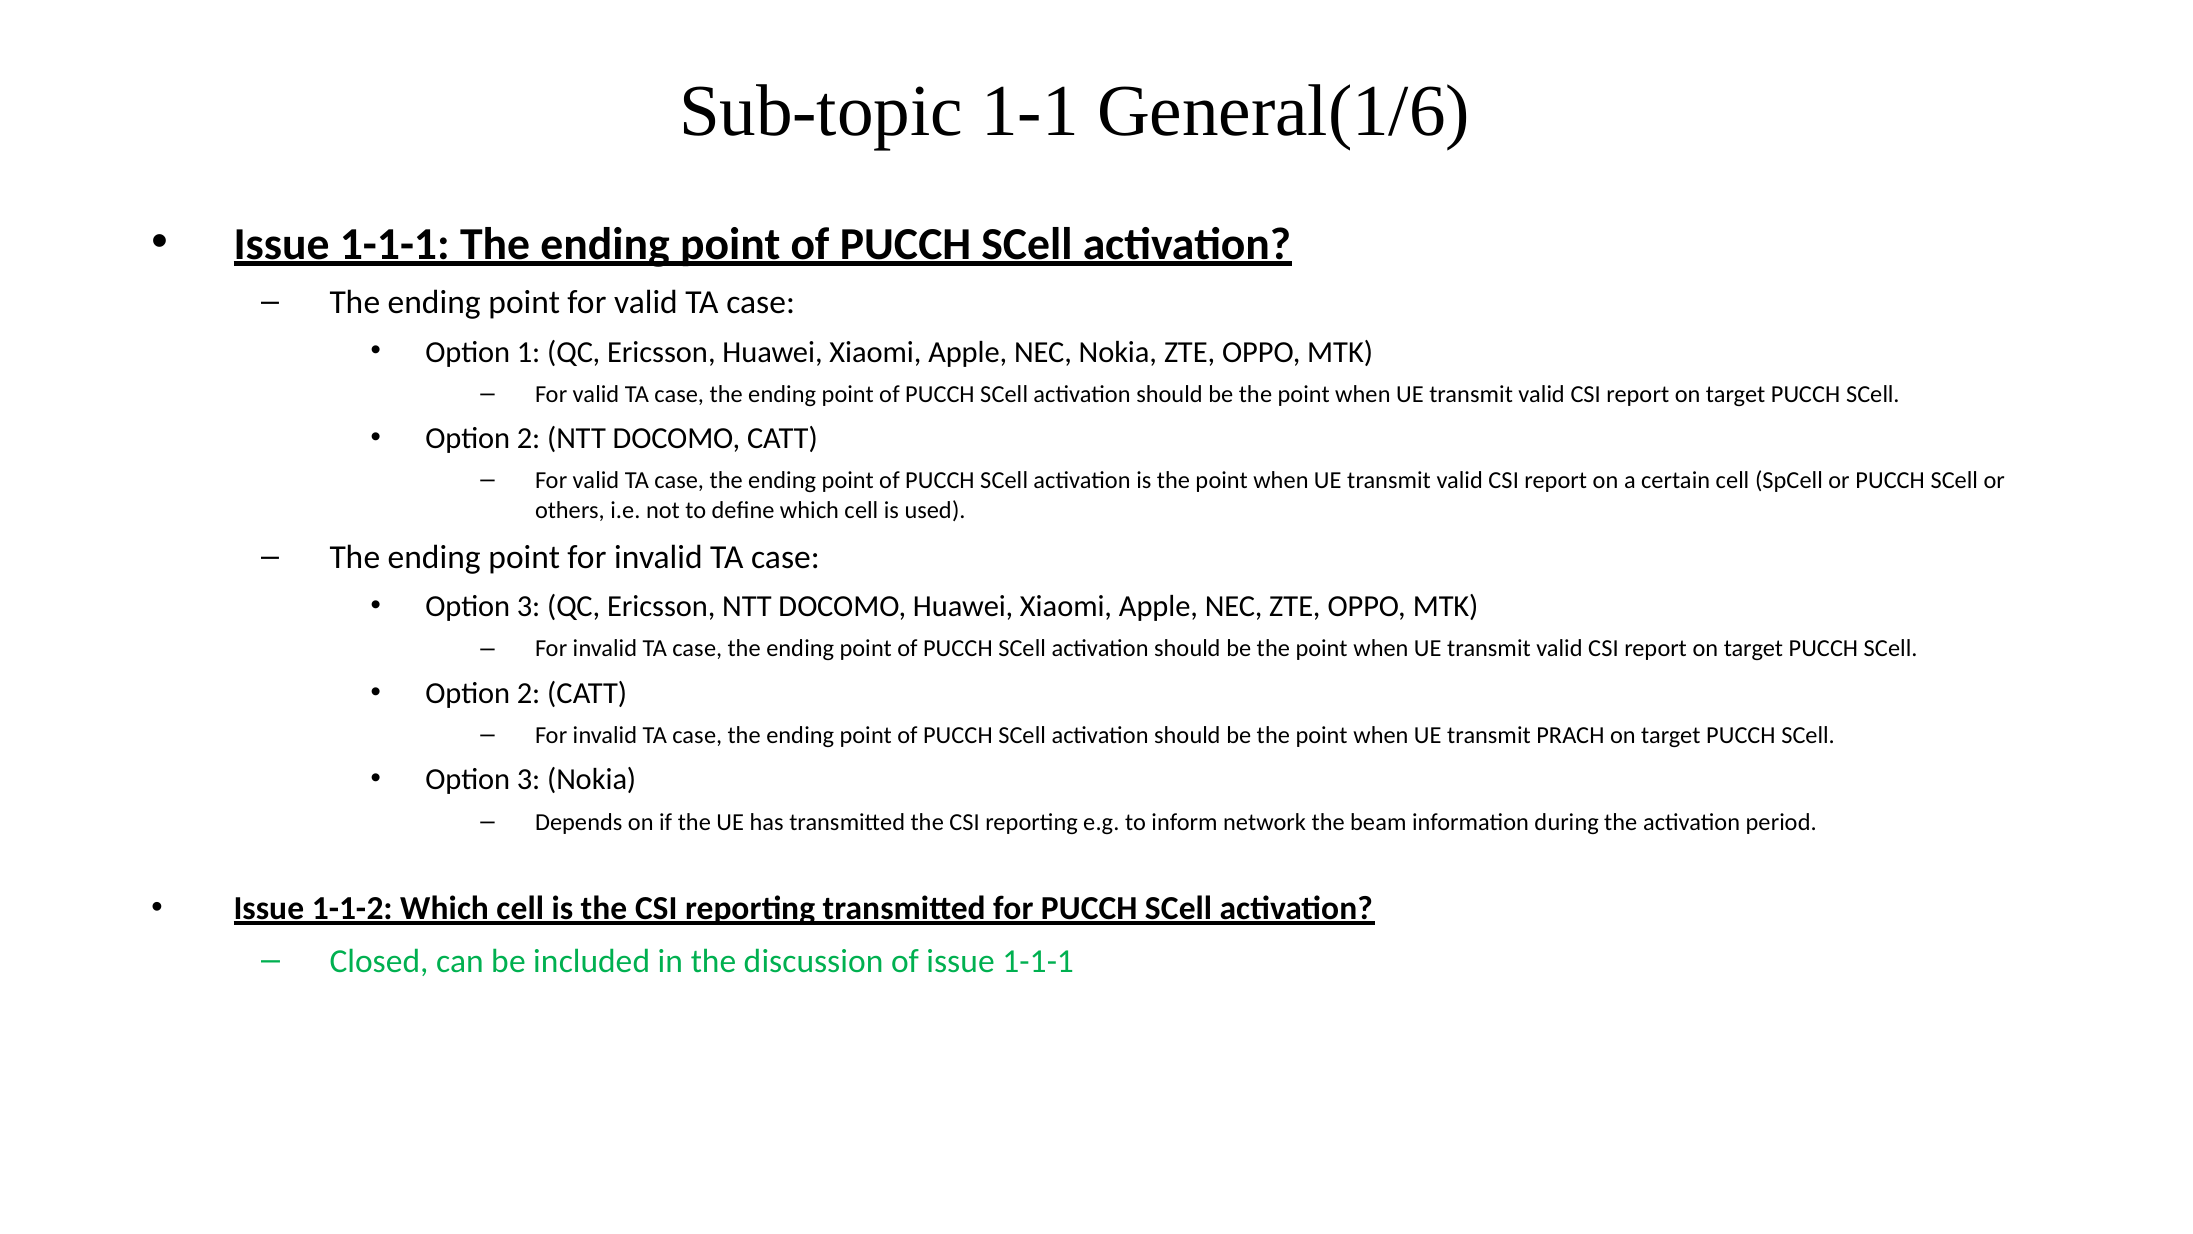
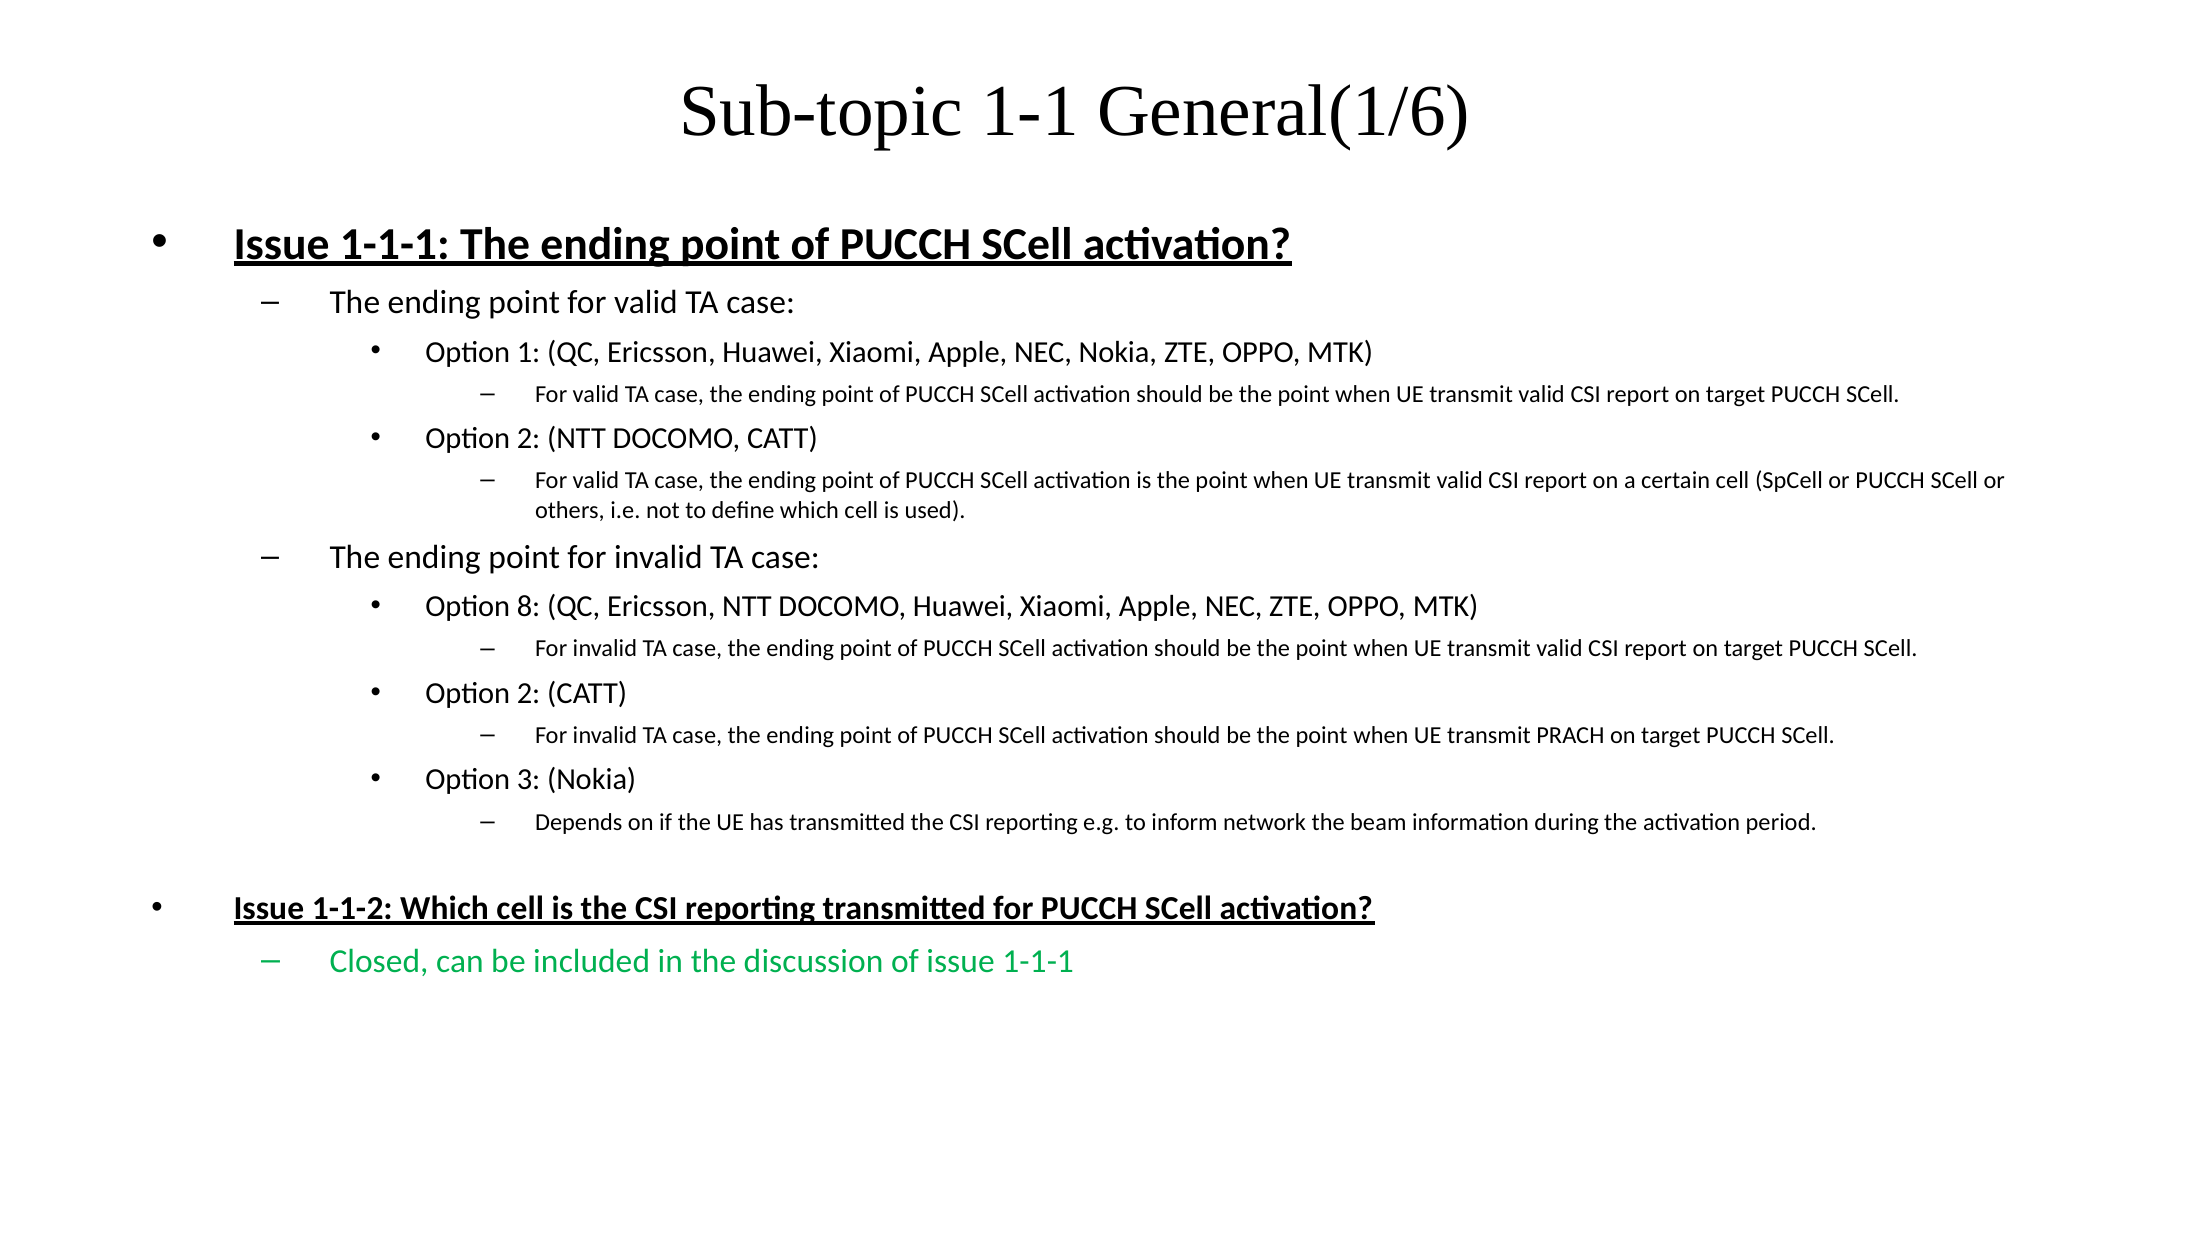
3: 3 -> 8 (529, 606)
